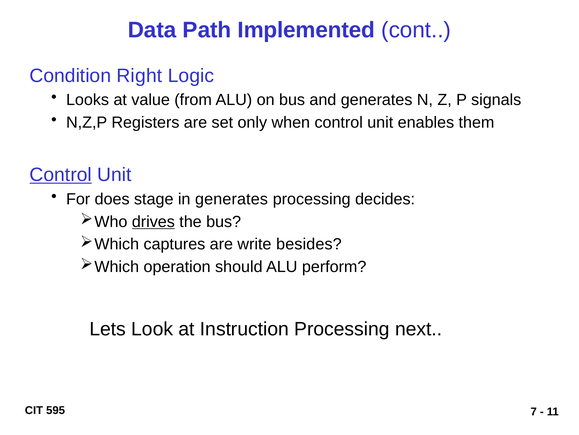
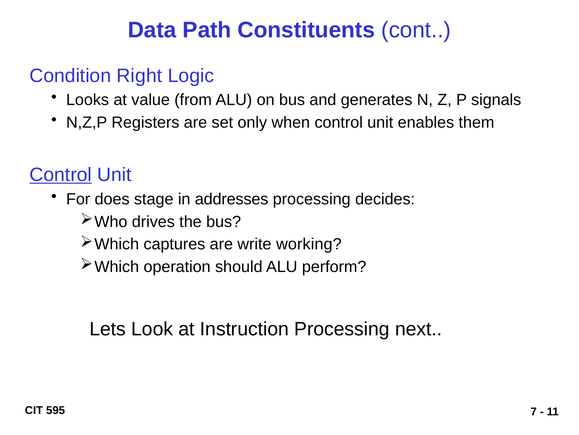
Implemented: Implemented -> Constituents (306, 30)
in generates: generates -> addresses (232, 199)
drives underline: present -> none (153, 221)
besides: besides -> working (309, 244)
